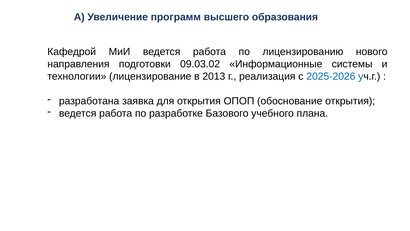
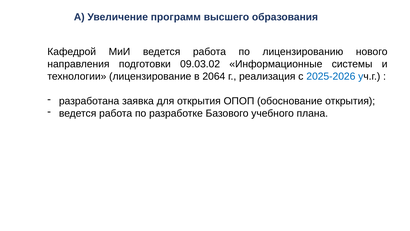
2013: 2013 -> 2064 (214, 76)
